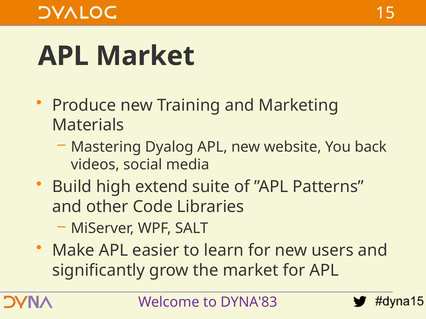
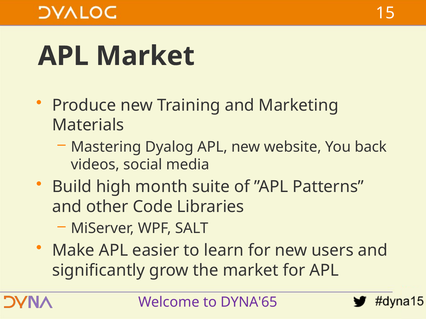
extend: extend -> month (161, 187)
DYNA'83: DYNA'83 -> DYNA'65 (249, 303)
